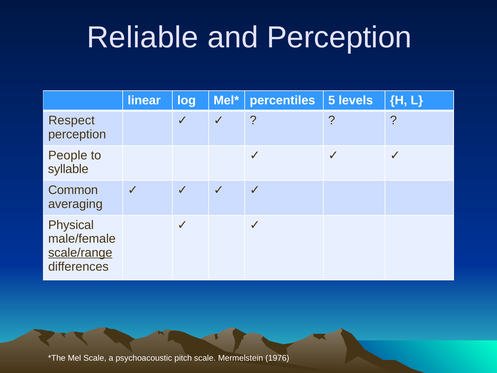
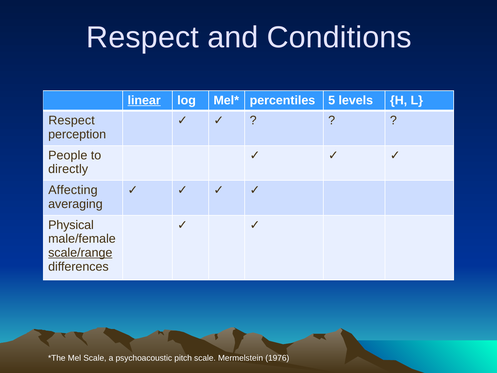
Reliable: Reliable -> Respect (143, 37)
and Perception: Perception -> Conditions (339, 37)
linear underline: none -> present (144, 100)
syllable: syllable -> directly (68, 169)
Common: Common -> Affecting (73, 190)
